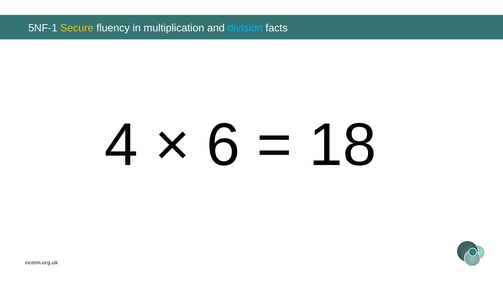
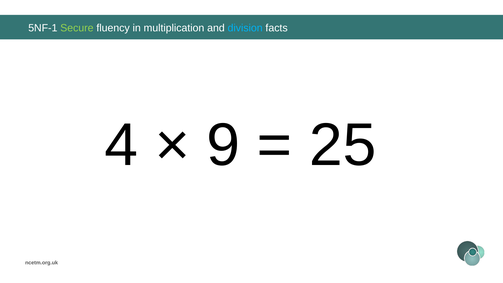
Secure colour: yellow -> light green (77, 28)
6: 6 -> 9 (223, 145)
18: 18 -> 25 (343, 145)
